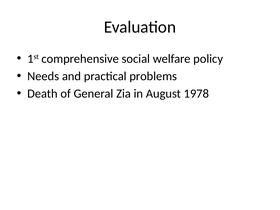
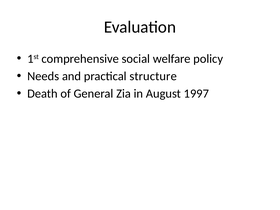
problems: problems -> structure (153, 76)
1978: 1978 -> 1997 (196, 94)
